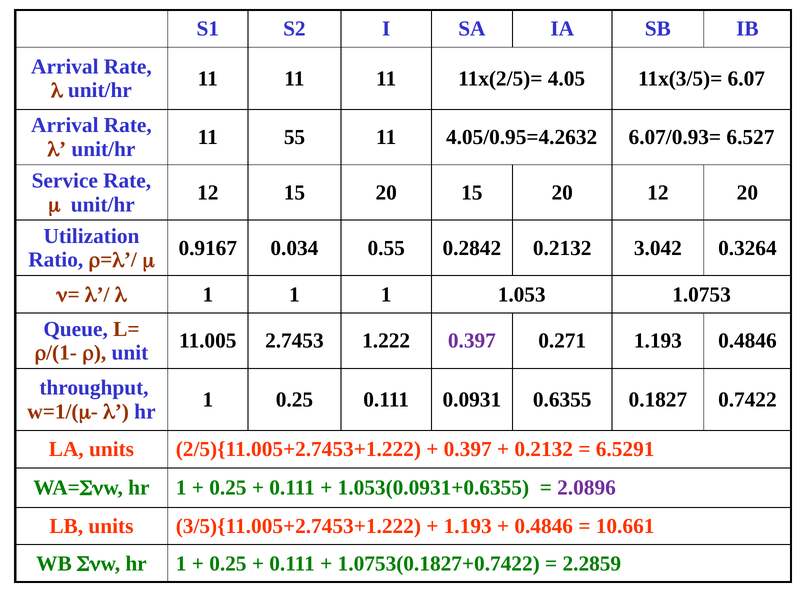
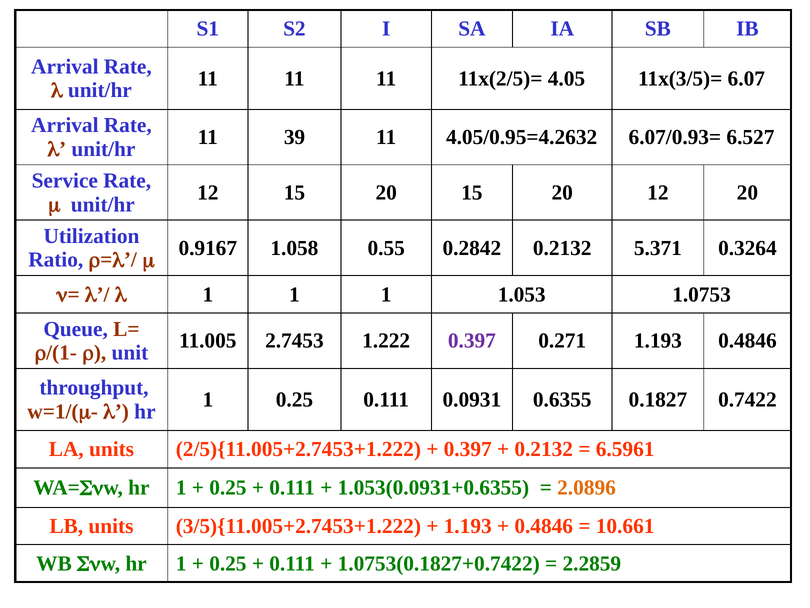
55: 55 -> 39 (295, 137)
0.034: 0.034 -> 1.058 (294, 248)
3.042: 3.042 -> 5.371 (658, 248)
6.5291: 6.5291 -> 6.5961 (625, 449)
2.0896 colour: purple -> orange (587, 487)
